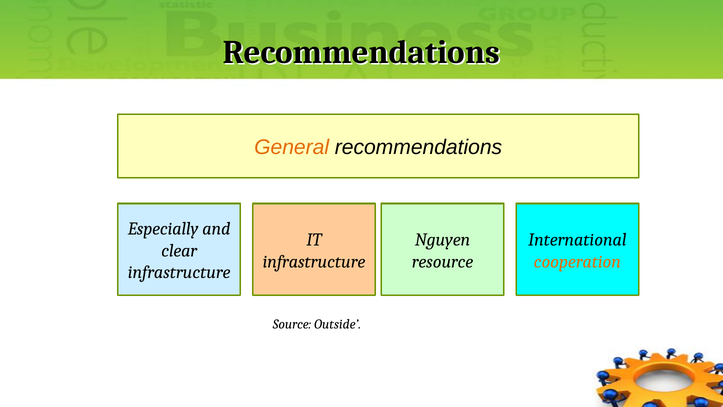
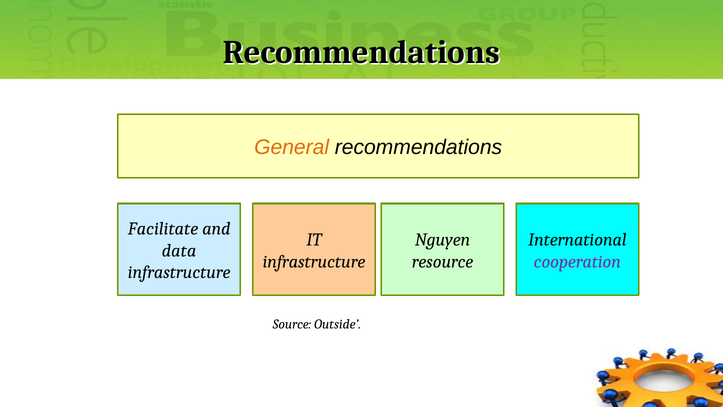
Especially: Especially -> Facilitate (163, 229)
clear: clear -> data (179, 251)
cooperation colour: orange -> purple (577, 261)
